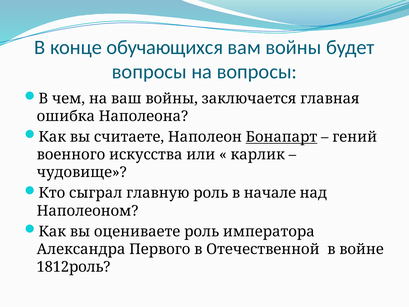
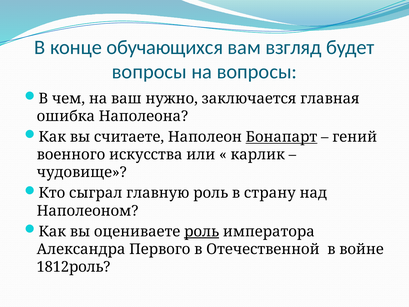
вам войны: войны -> взгляд (293, 47)
ваш войны: войны -> нужно (172, 98)
начале: начале -> страну (270, 193)
роль underline: none -> present (202, 231)
